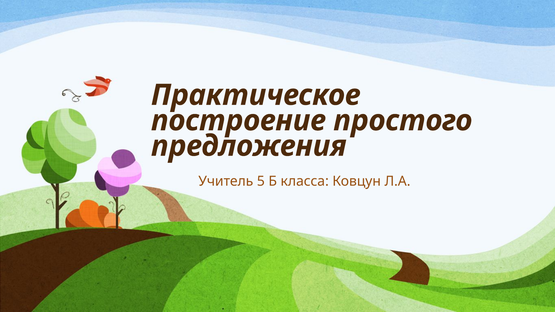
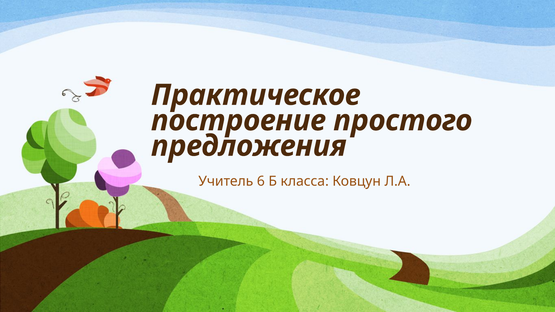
5: 5 -> 6 (261, 181)
